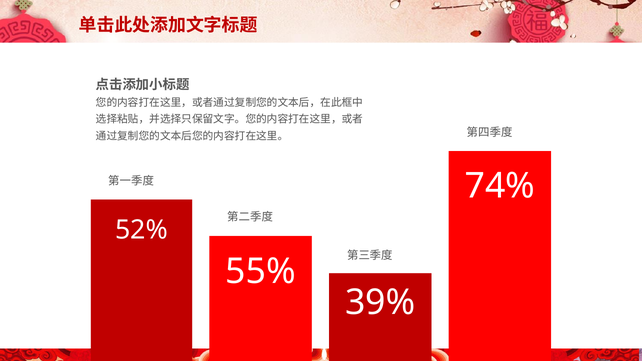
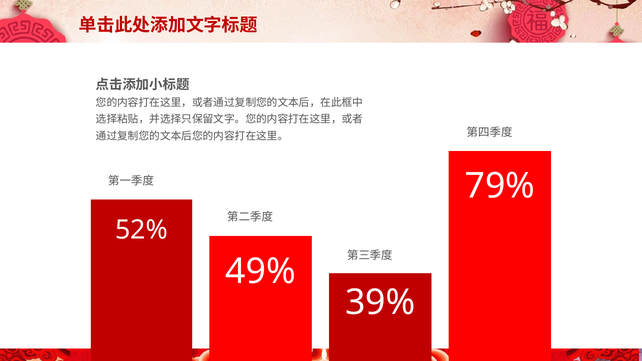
74%: 74% -> 79% (500, 186)
55%: 55% -> 49% (261, 272)
